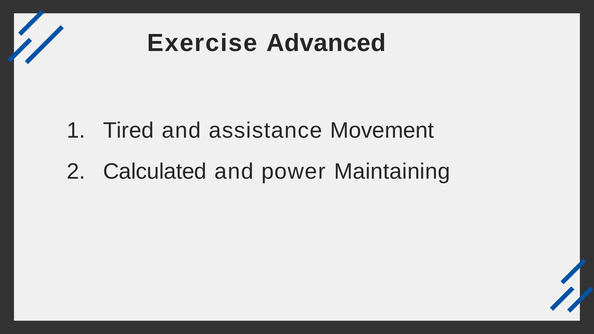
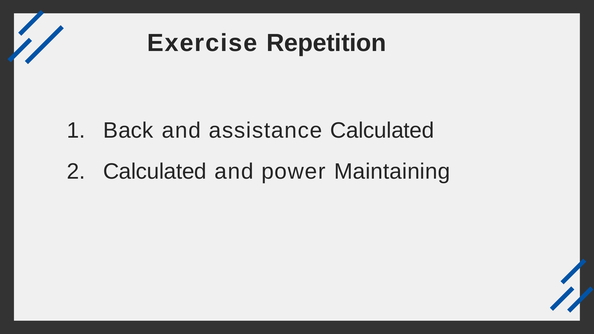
Advanced: Advanced -> Repetition (326, 43)
Tired: Tired -> Back (128, 131)
assistance Movement: Movement -> Calculated (382, 131)
